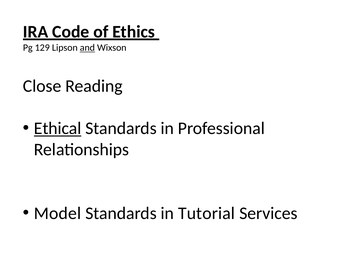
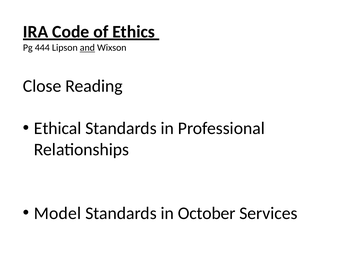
129: 129 -> 444 (42, 48)
Ethical underline: present -> none (58, 128)
Tutorial: Tutorial -> October (207, 213)
